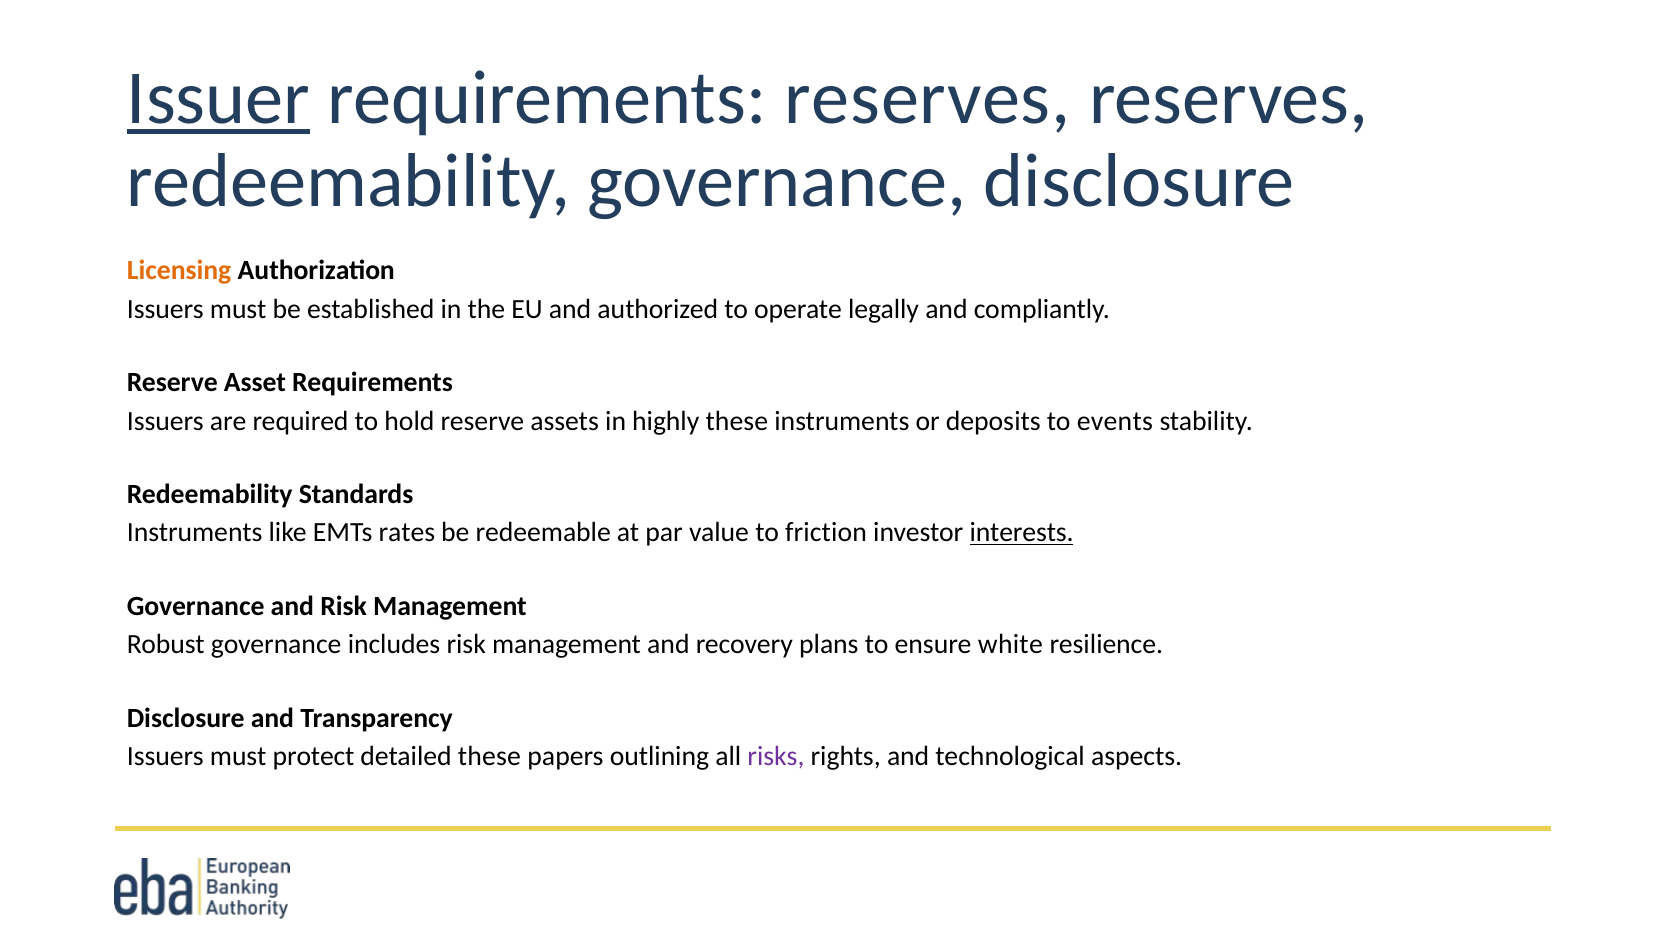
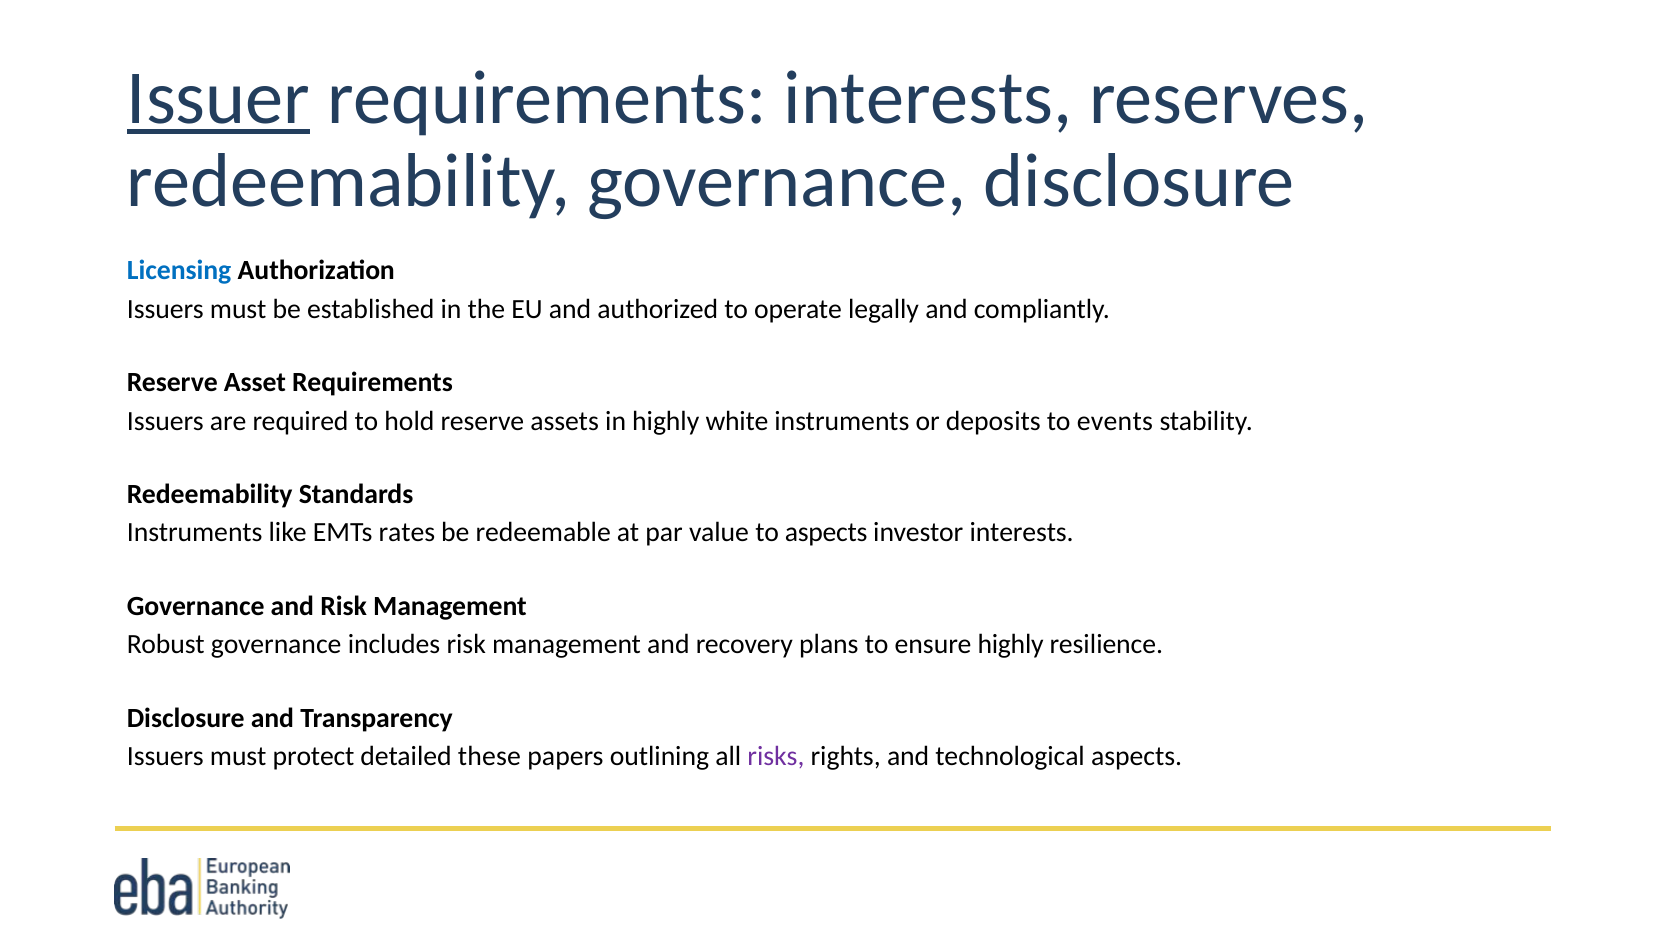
requirements reserves: reserves -> interests (928, 99)
Licensing colour: orange -> blue (179, 270)
highly these: these -> white (737, 421)
to friction: friction -> aspects (826, 532)
interests underline: present -> none (1022, 532)
ensure white: white -> highly (1011, 644)
